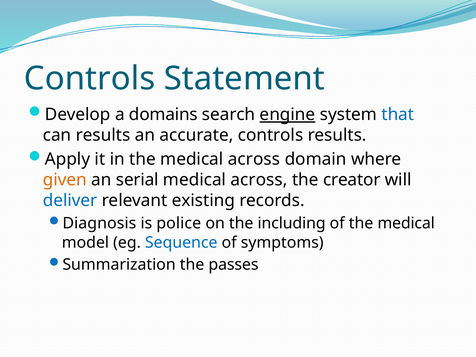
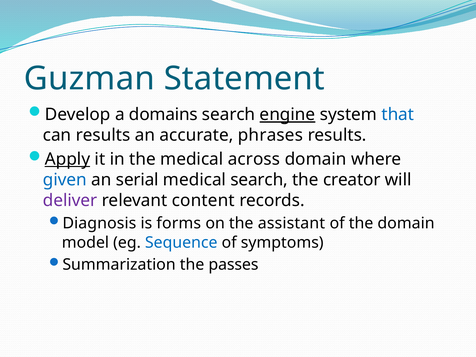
Controls: Controls -> Guzman (89, 79)
accurate controls: controls -> phrases (270, 135)
Apply underline: none -> present (67, 159)
given colour: orange -> blue (65, 180)
across: across -> search (259, 180)
deliver colour: blue -> purple (70, 200)
existing: existing -> content (203, 200)
police: police -> forms (179, 223)
including: including -> assistant (291, 223)
of the medical: medical -> domain (406, 223)
